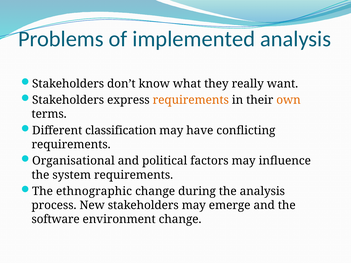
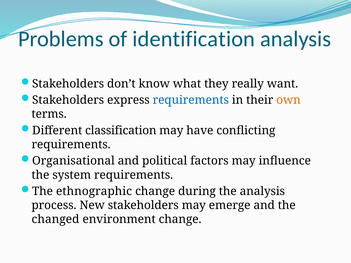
implemented: implemented -> identification (194, 39)
requirements colour: orange -> blue (191, 100)
software: software -> changed (55, 220)
